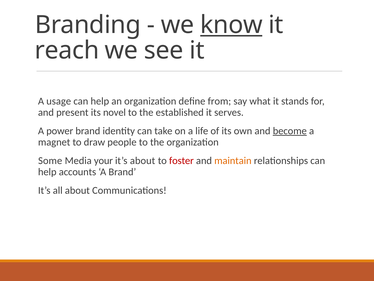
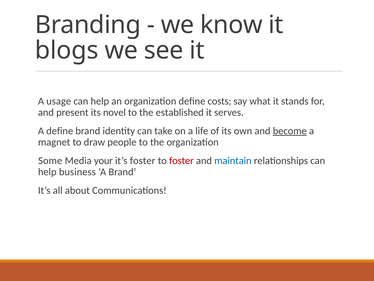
know underline: present -> none (231, 25)
reach: reach -> blogs (67, 50)
from: from -> costs (219, 101)
A power: power -> define (60, 131)
it’s about: about -> foster (143, 160)
maintain colour: orange -> blue (233, 160)
accounts: accounts -> business (77, 172)
